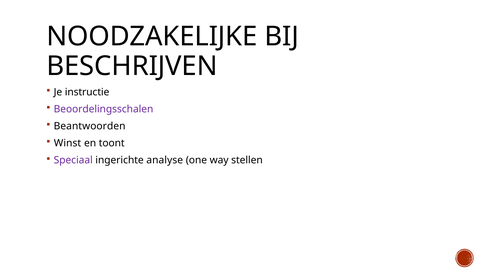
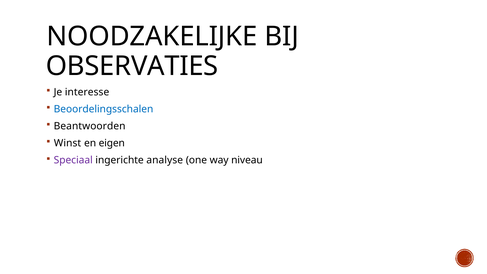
BESCHRIJVEN: BESCHRIJVEN -> OBSERVATIES (132, 66)
instructie: instructie -> interesse (87, 92)
Beoordelingsschalen colour: purple -> blue (103, 109)
toont: toont -> eigen (112, 143)
stellen: stellen -> niveau (247, 160)
